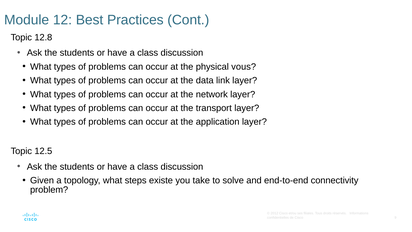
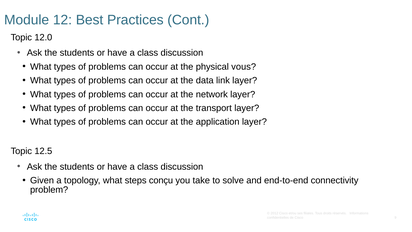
12.8: 12.8 -> 12.0 (43, 37)
existe: existe -> conçu (161, 180)
